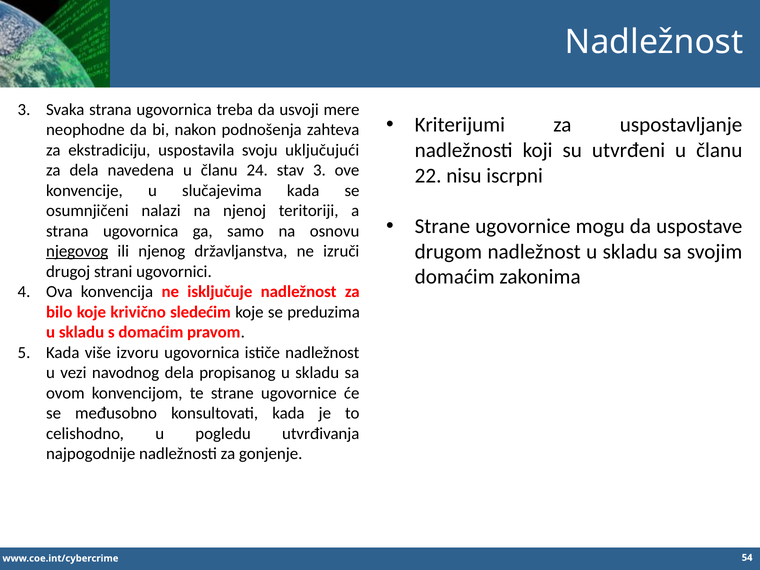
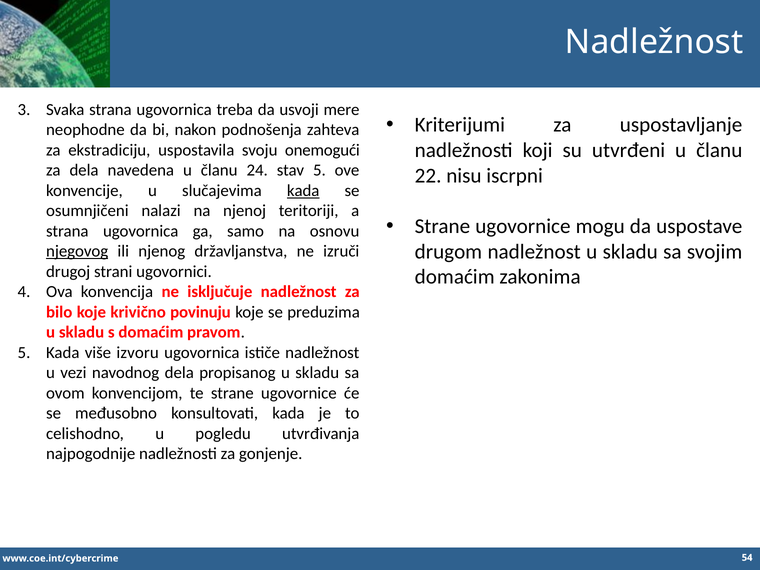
uključujući: uključujući -> onemogući (322, 150)
stav 3: 3 -> 5 (319, 170)
kada underline: none -> present (303, 191)
sledećim: sledećim -> povinuju (200, 312)
